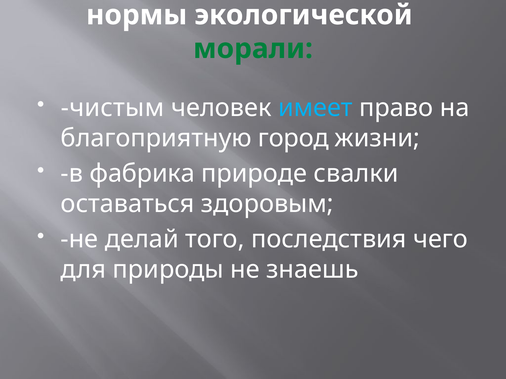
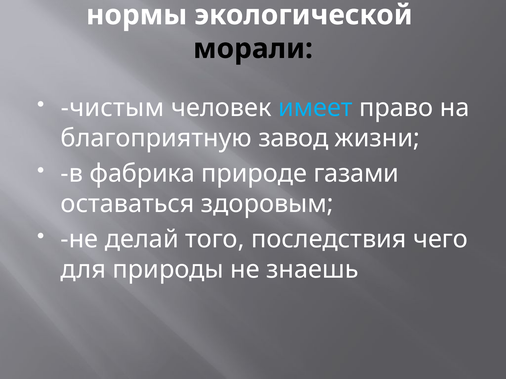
морали colour: green -> black (253, 49)
город: город -> завод (293, 138)
свалки: свалки -> газами (356, 174)
